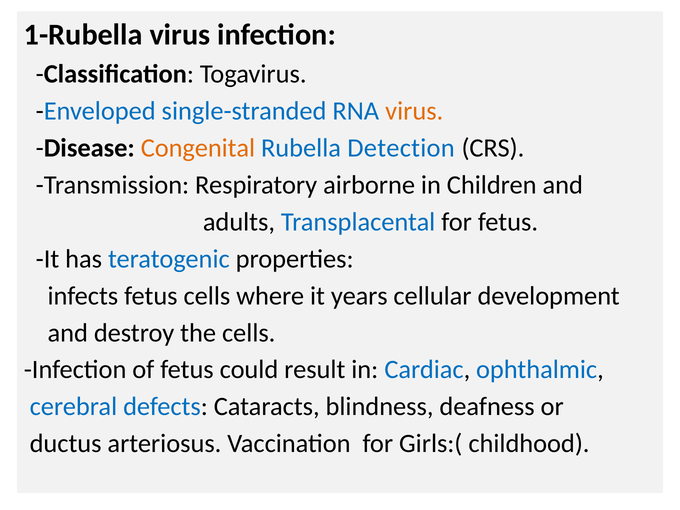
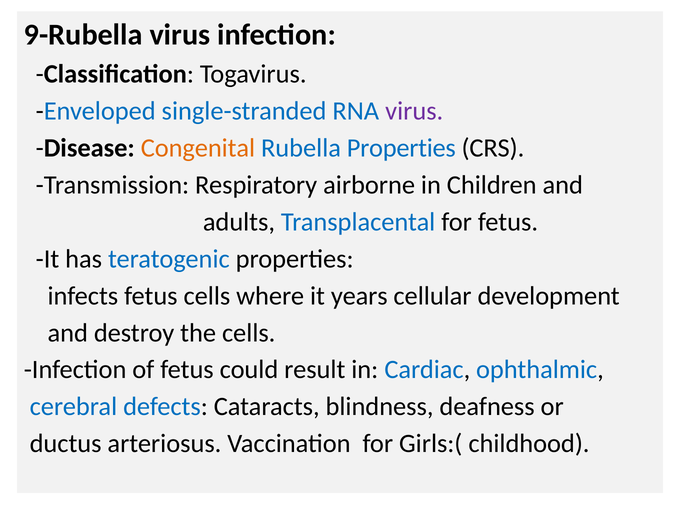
1-Rubella: 1-Rubella -> 9-Rubella (83, 35)
virus colour: orange -> purple (414, 111)
Rubella Detection: Detection -> Properties (401, 148)
